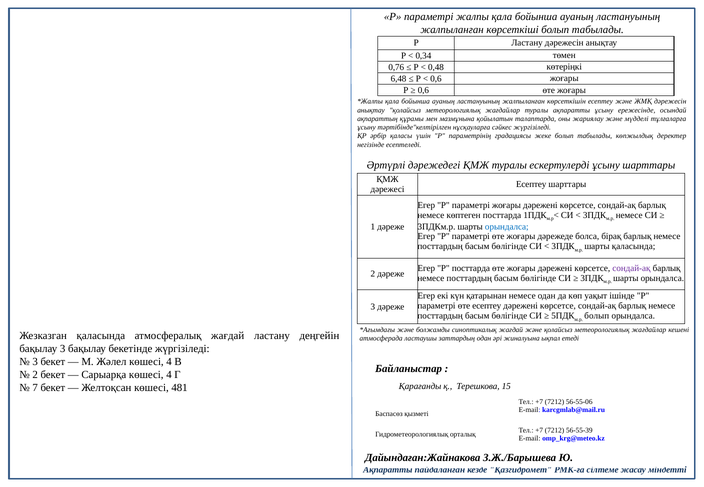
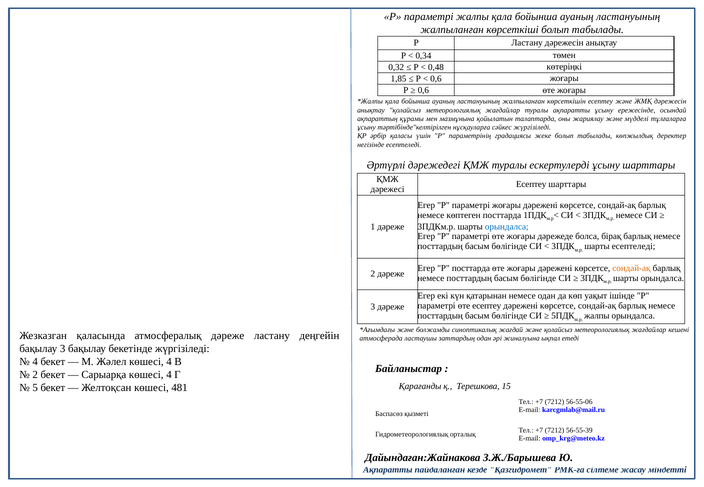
0,76: 0,76 -> 0,32 (396, 67)
6,48: 6,48 -> 1,85 (399, 79)
шарты қаласында: қаласында -> есептеледі (634, 247)
сондай-ақ colour: purple -> orange (631, 268)
болып: болып -> жалпы (597, 316)
атмосфералық жағдай: жағдай -> дәреже (228, 336)
3: 3 -> 4 (35, 362)
7: 7 -> 5 (35, 388)
